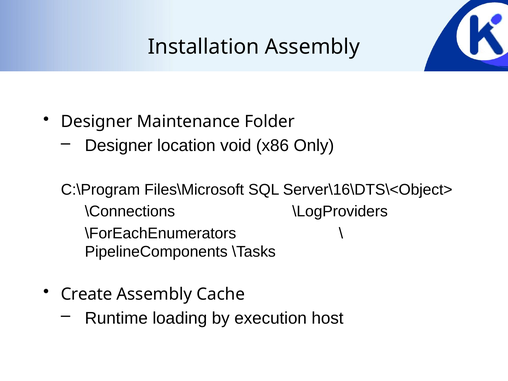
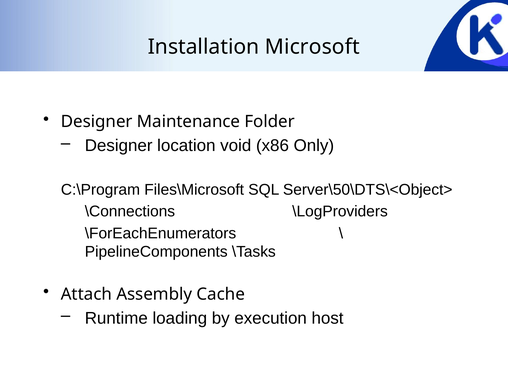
Installation Assembly: Assembly -> Microsoft (312, 47)
Server\16\DTS\<Object>: Server\16\DTS\<Object> -> Server\50\DTS\<Object> (368, 190)
Create: Create -> Attach (86, 294)
